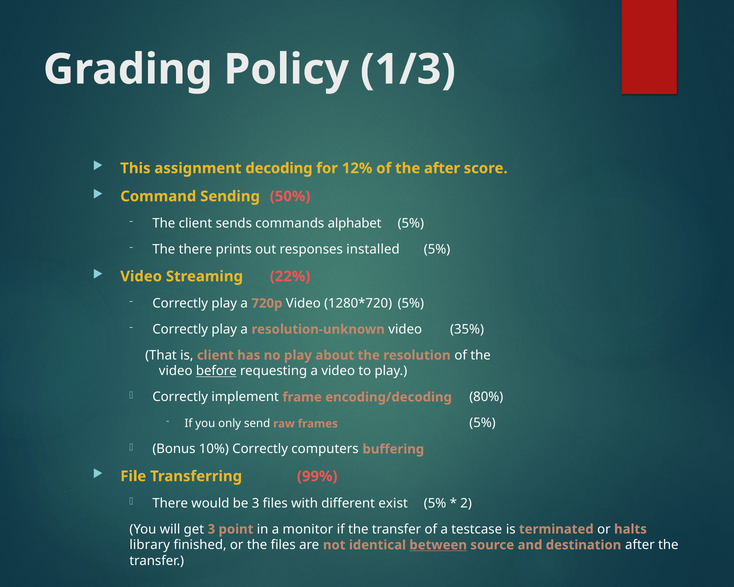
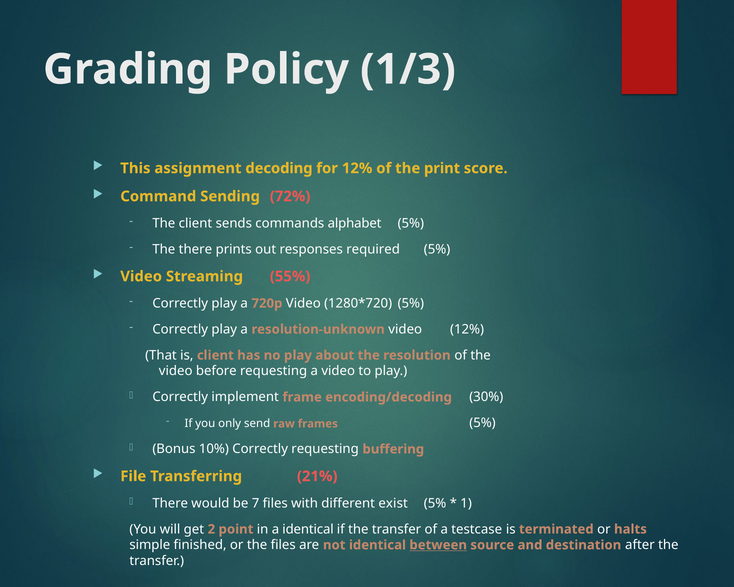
the after: after -> print (442, 168)
50%: 50% -> 72% (290, 196)
installed: installed -> required (373, 249)
22%: 22% -> 55% (290, 277)
video 35%: 35% -> 12% (467, 329)
before underline: present -> none (216, 371)
80%: 80% -> 30% (486, 397)
Correctly computers: computers -> requesting (325, 449)
99%: 99% -> 21% (317, 476)
be 3: 3 -> 7 (256, 503)
2: 2 -> 1 (466, 503)
get 3: 3 -> 2 (211, 529)
a monitor: monitor -> identical (308, 529)
library: library -> simple (150, 545)
